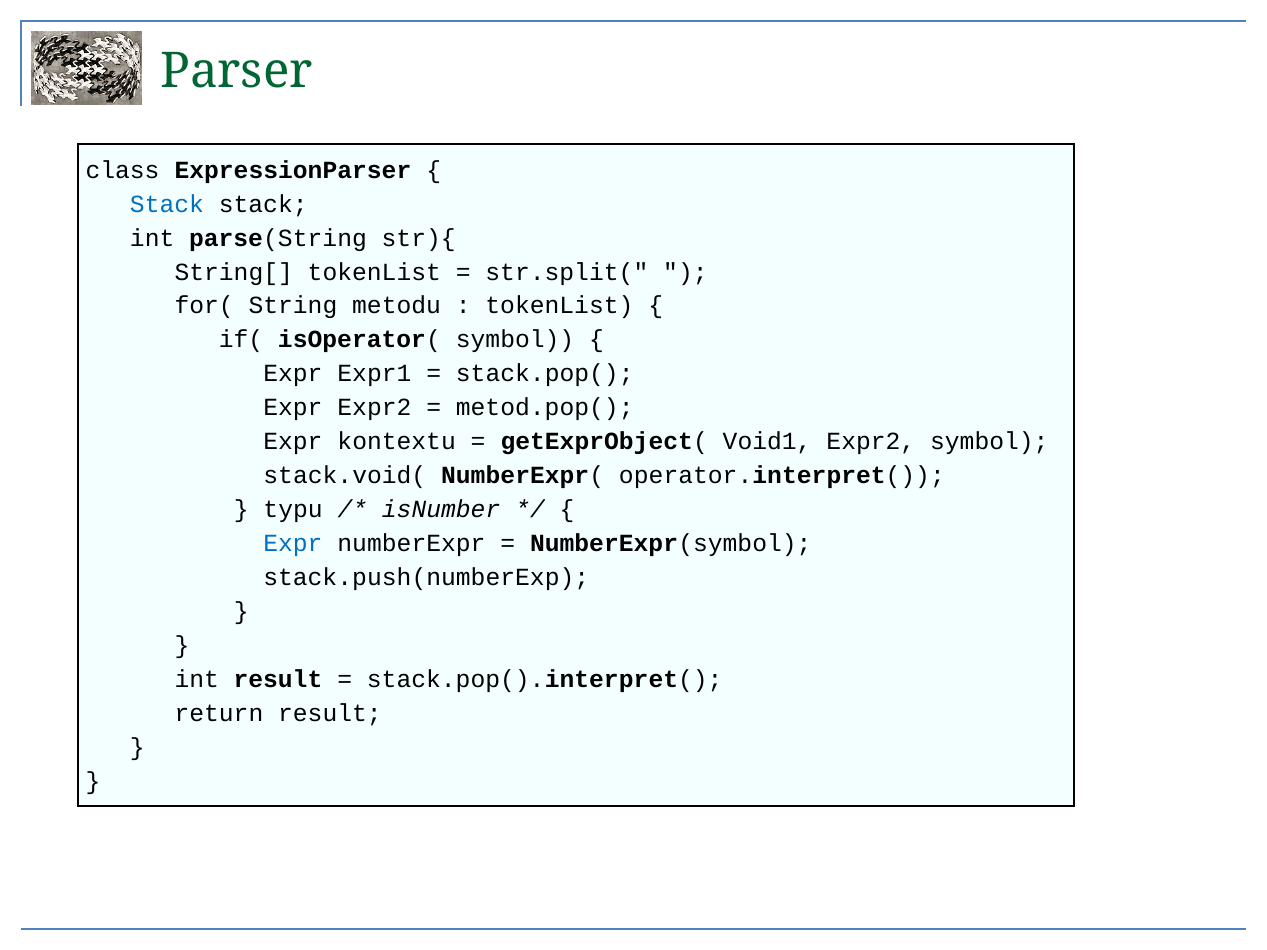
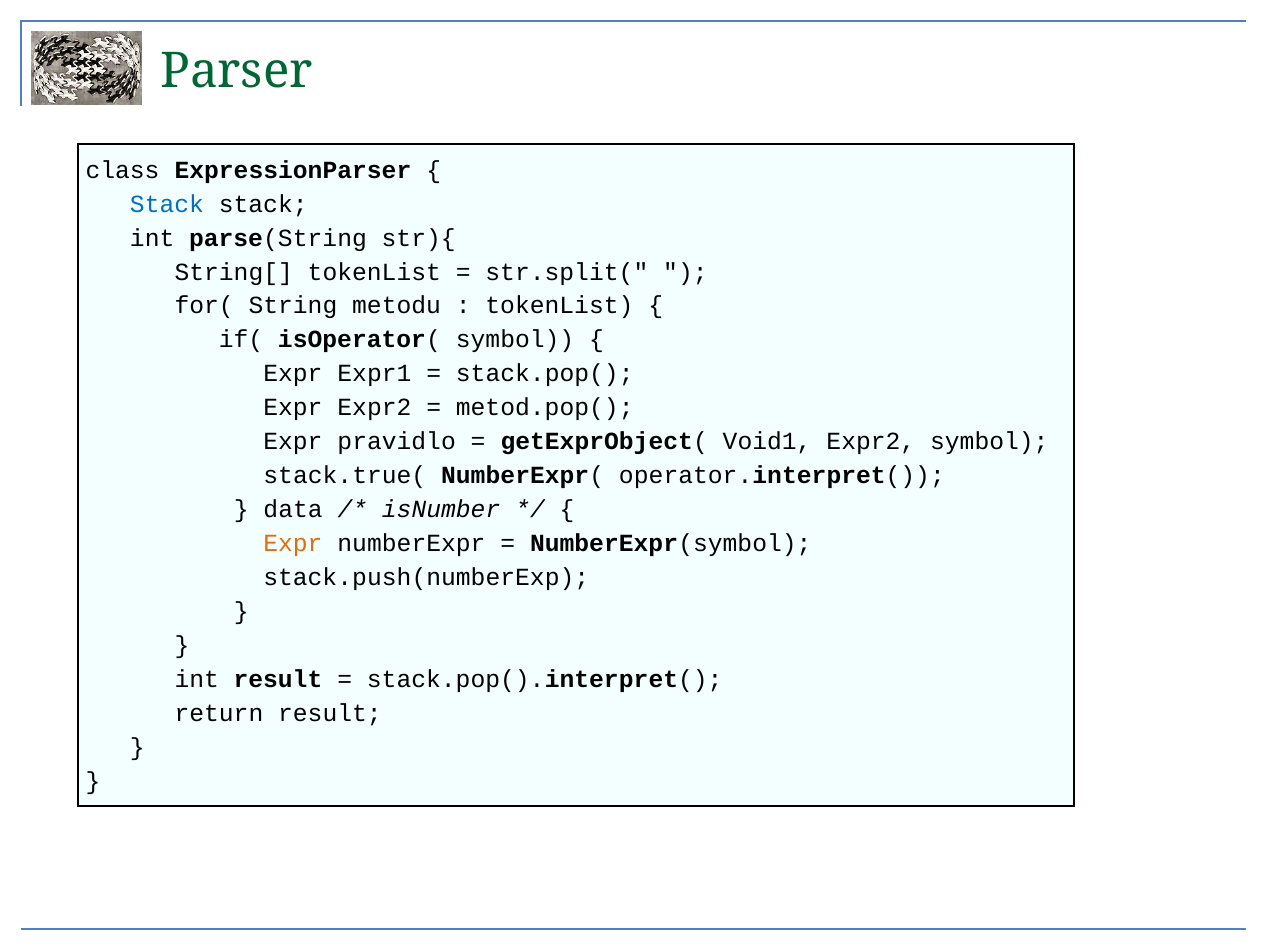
kontextu: kontextu -> pravidlo (397, 442)
stack.void(: stack.void( -> stack.true( (345, 476)
typu: typu -> data (293, 510)
Expr colour: blue -> orange (293, 544)
